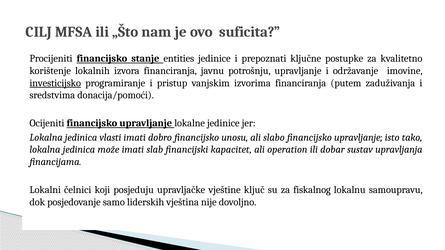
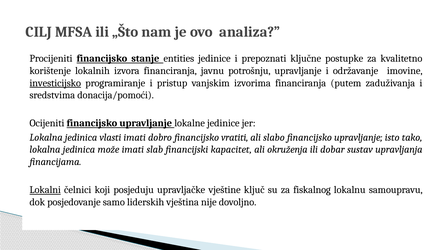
suficita: suficita -> analiza (250, 32)
unosu: unosu -> vratiti (235, 138)
operation: operation -> okruženja (287, 150)
Lokalni underline: none -> present (45, 190)
